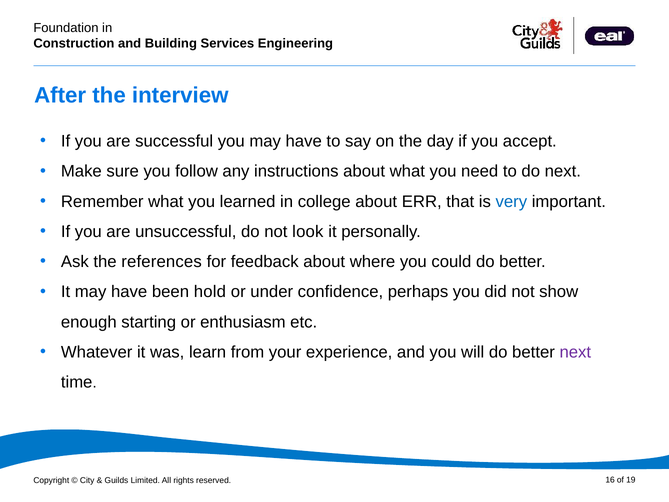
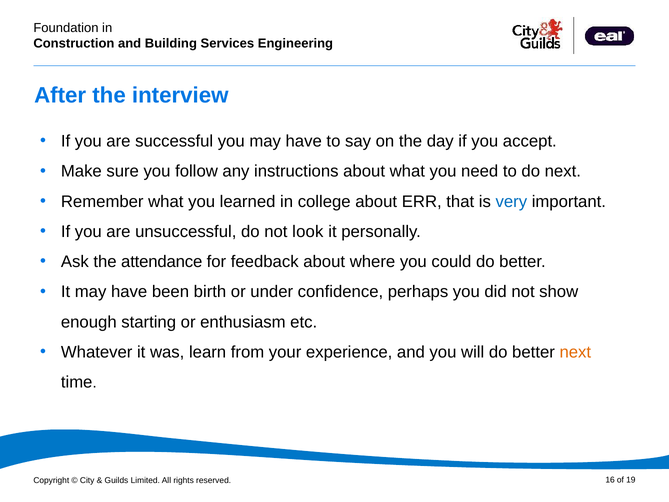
references: references -> attendance (162, 262)
hold: hold -> birth (210, 292)
next colour: purple -> orange (575, 352)
